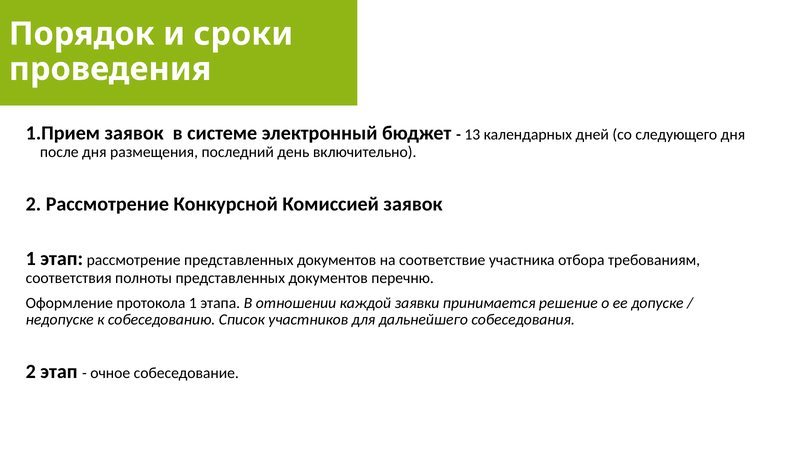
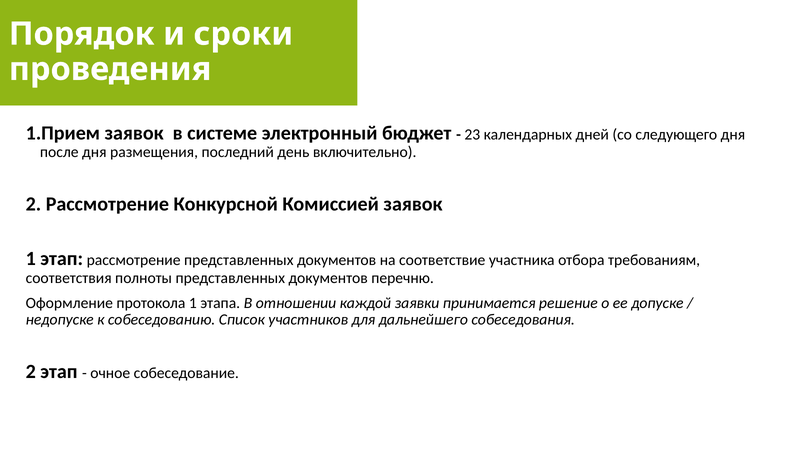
13: 13 -> 23 (472, 134)
